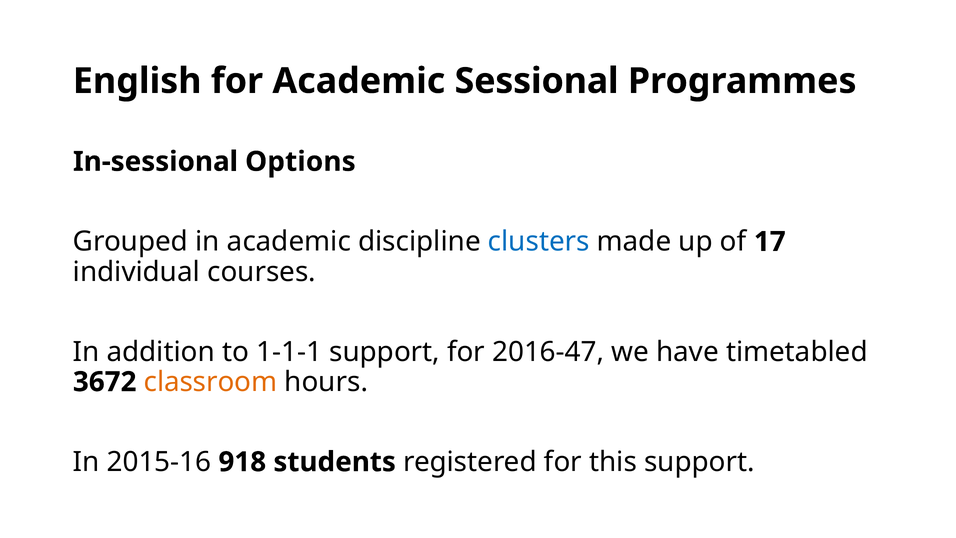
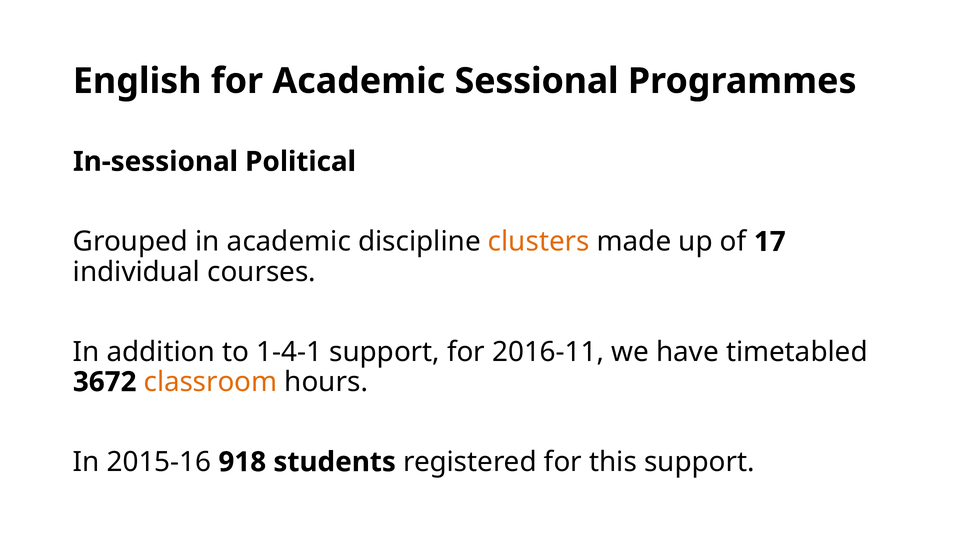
Options: Options -> Political (301, 162)
clusters colour: blue -> orange (539, 242)
1-1-1: 1-1-1 -> 1-4-1 (289, 352)
2016-47: 2016-47 -> 2016-11 (548, 352)
